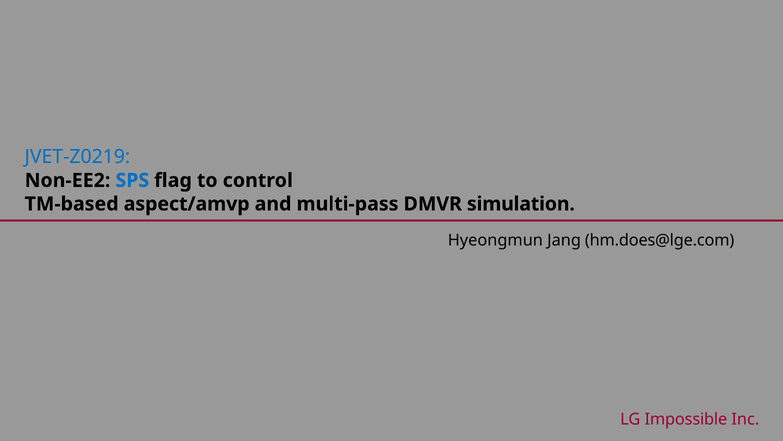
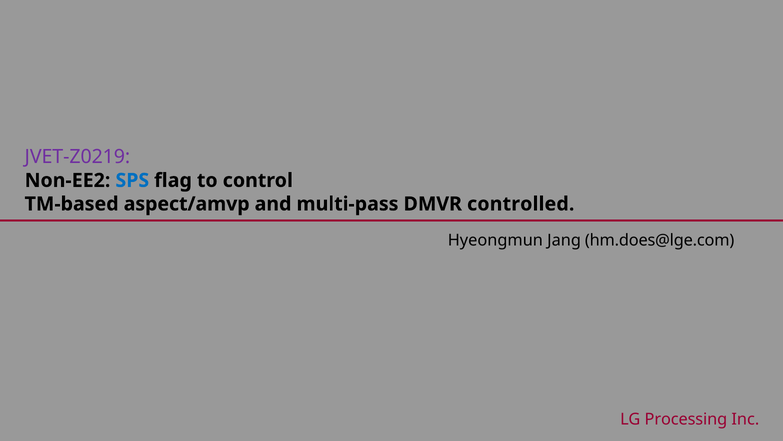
JVET-Z0219 colour: blue -> purple (77, 157)
simulation: simulation -> controlled (521, 204)
Impossible: Impossible -> Processing (686, 419)
